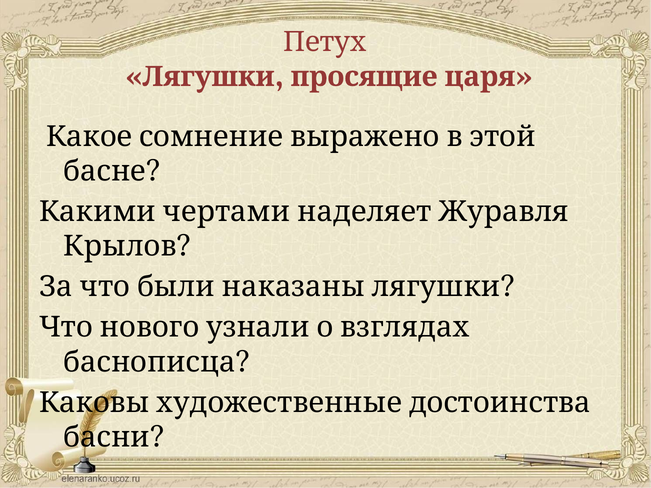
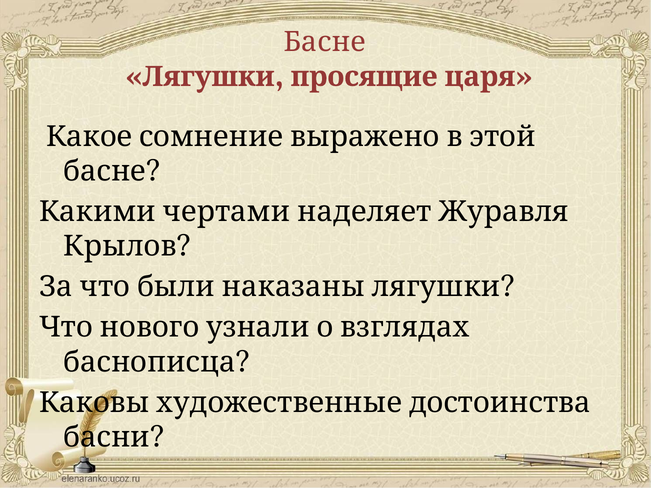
Петух: Петух -> Басне (325, 42)
